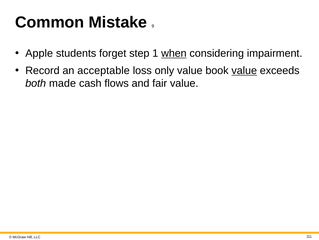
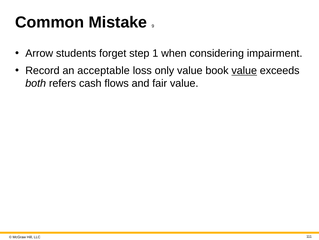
Apple: Apple -> Arrow (39, 53)
when underline: present -> none (174, 53)
made: made -> refers (63, 83)
